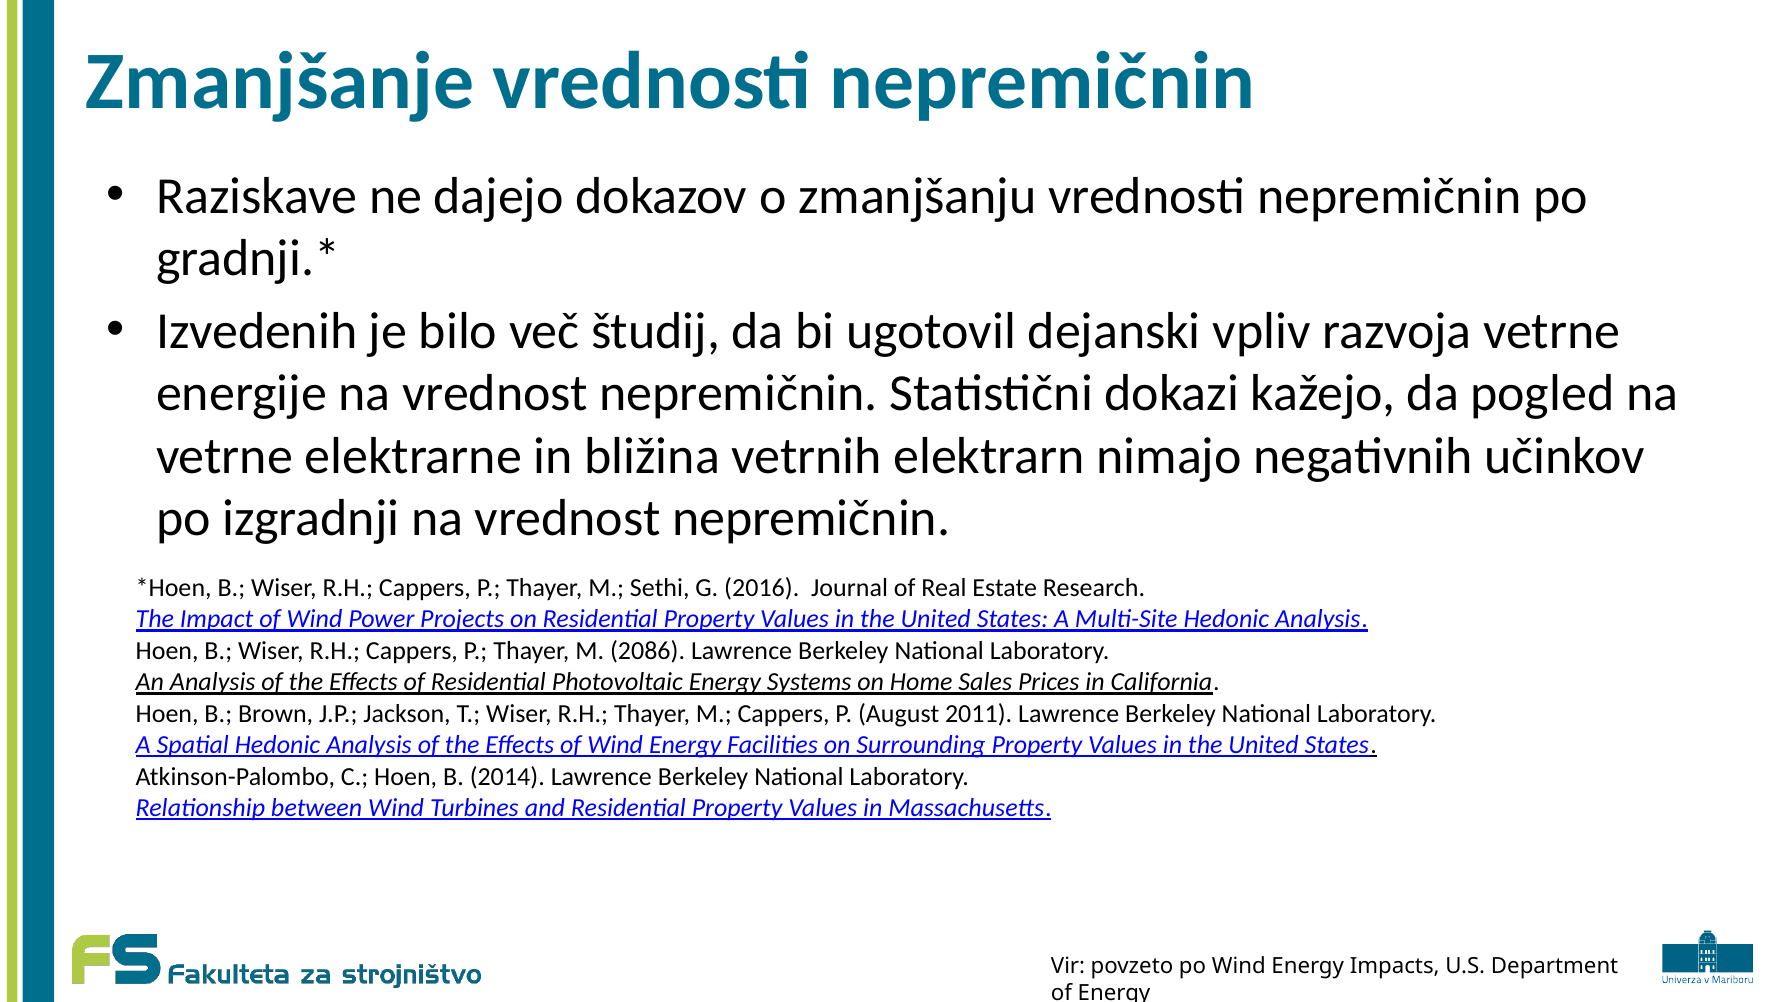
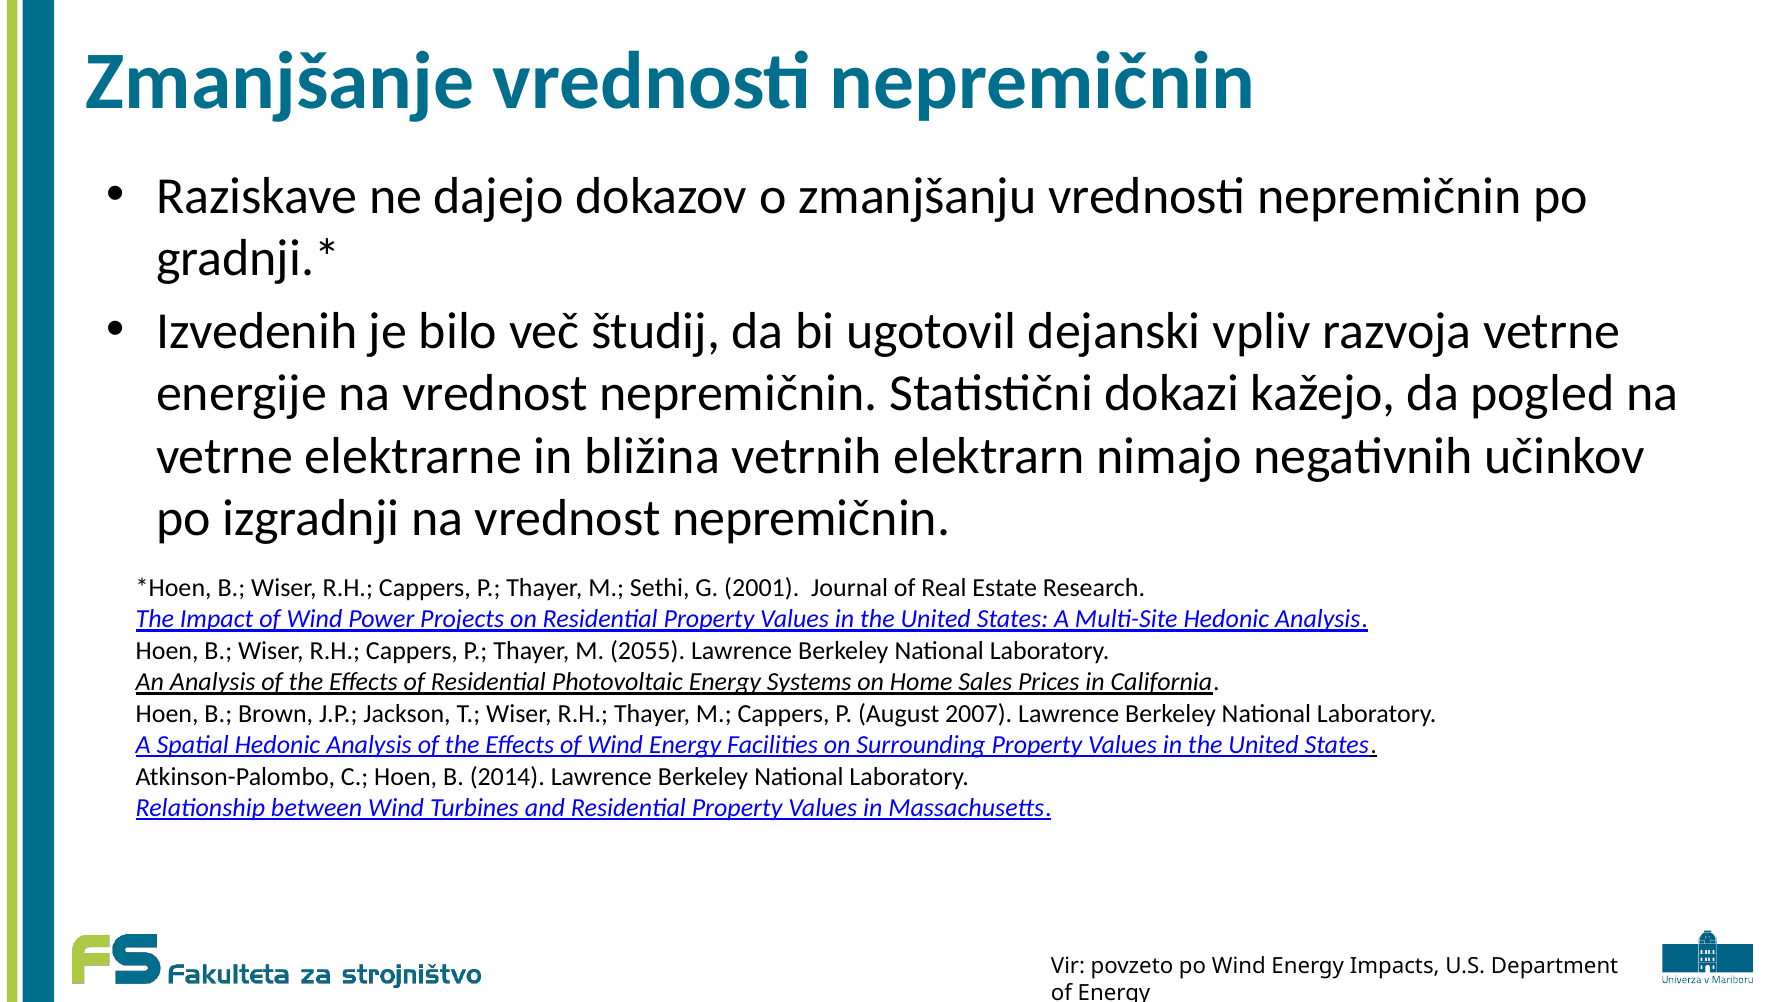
2016: 2016 -> 2001 (762, 588)
2086: 2086 -> 2055 (648, 651)
2011: 2011 -> 2007 (979, 714)
